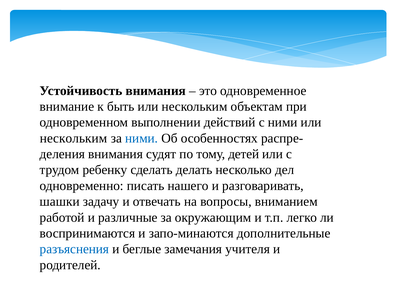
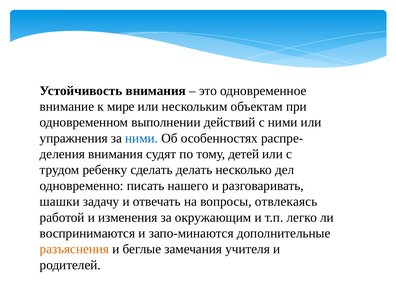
быть: быть -> мире (121, 107)
нескольким: нескольким -> упражнения (74, 138)
вниманием: вниманием -> отвлекаясь (286, 202)
различные: различные -> изменения (128, 217)
разъяснения colour: blue -> orange (74, 249)
